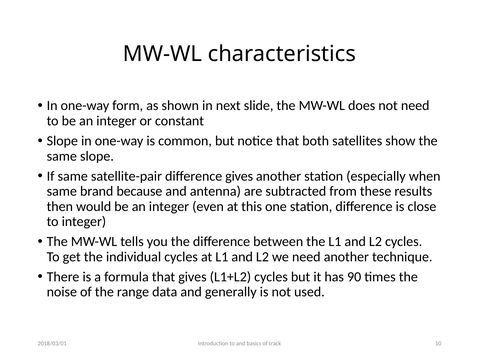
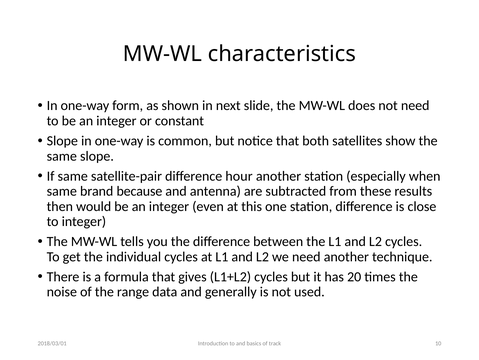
difference gives: gives -> hour (239, 176)
90: 90 -> 20 (354, 276)
